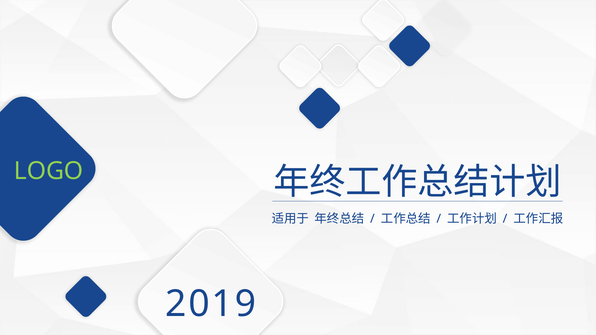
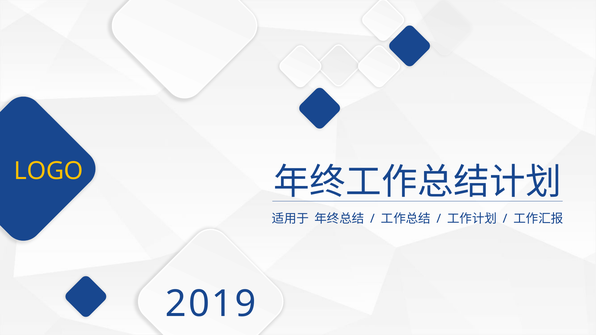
LOGO colour: light green -> yellow (49, 171)
